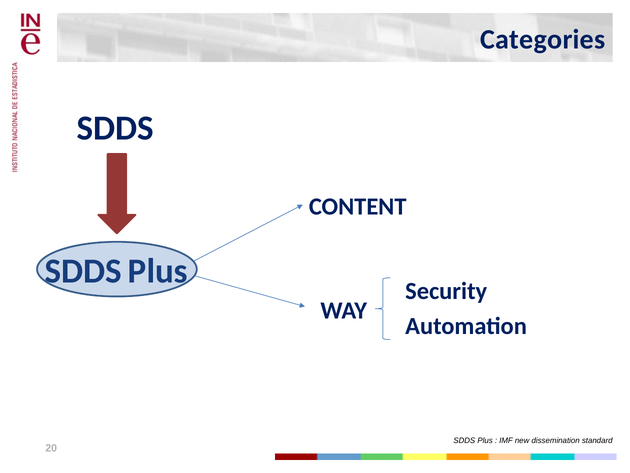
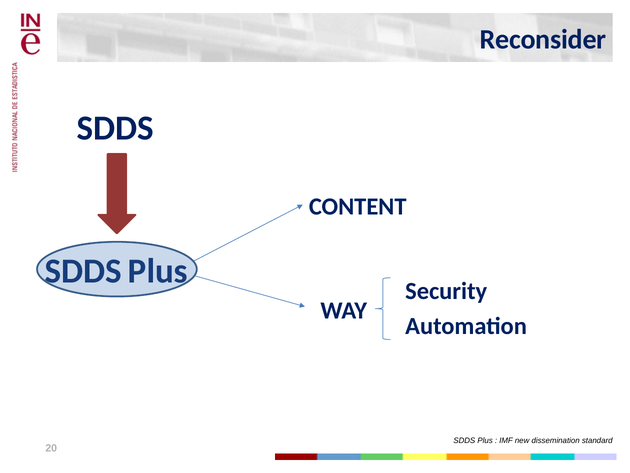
Categories: Categories -> Reconsider (543, 39)
